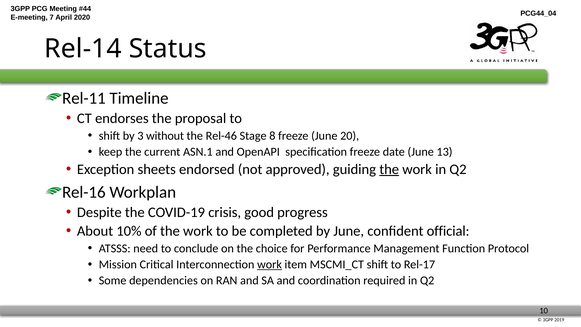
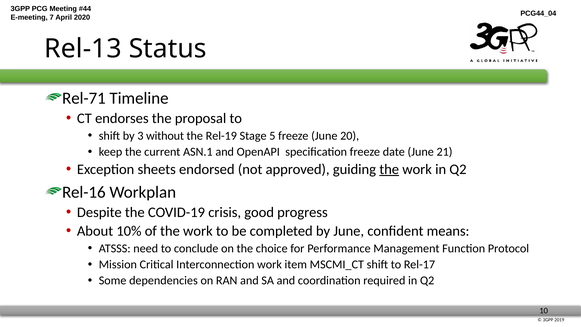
Rel-14: Rel-14 -> Rel-13 (83, 49)
Rel-11: Rel-11 -> Rel-71 (84, 98)
Rel-46: Rel-46 -> Rel-19 (221, 136)
8: 8 -> 5 (272, 136)
13: 13 -> 21 (445, 152)
official: official -> means (448, 231)
work underline: present -> none (269, 264)
